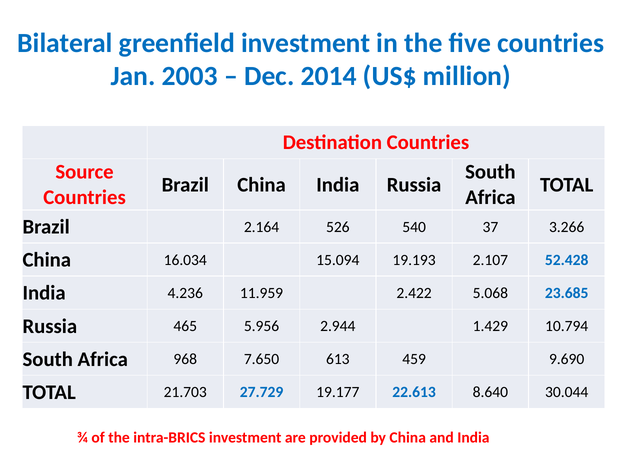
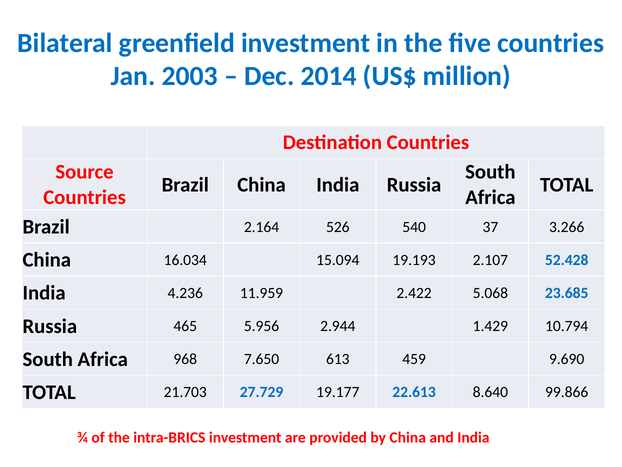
30.044: 30.044 -> 99.866 (567, 392)
